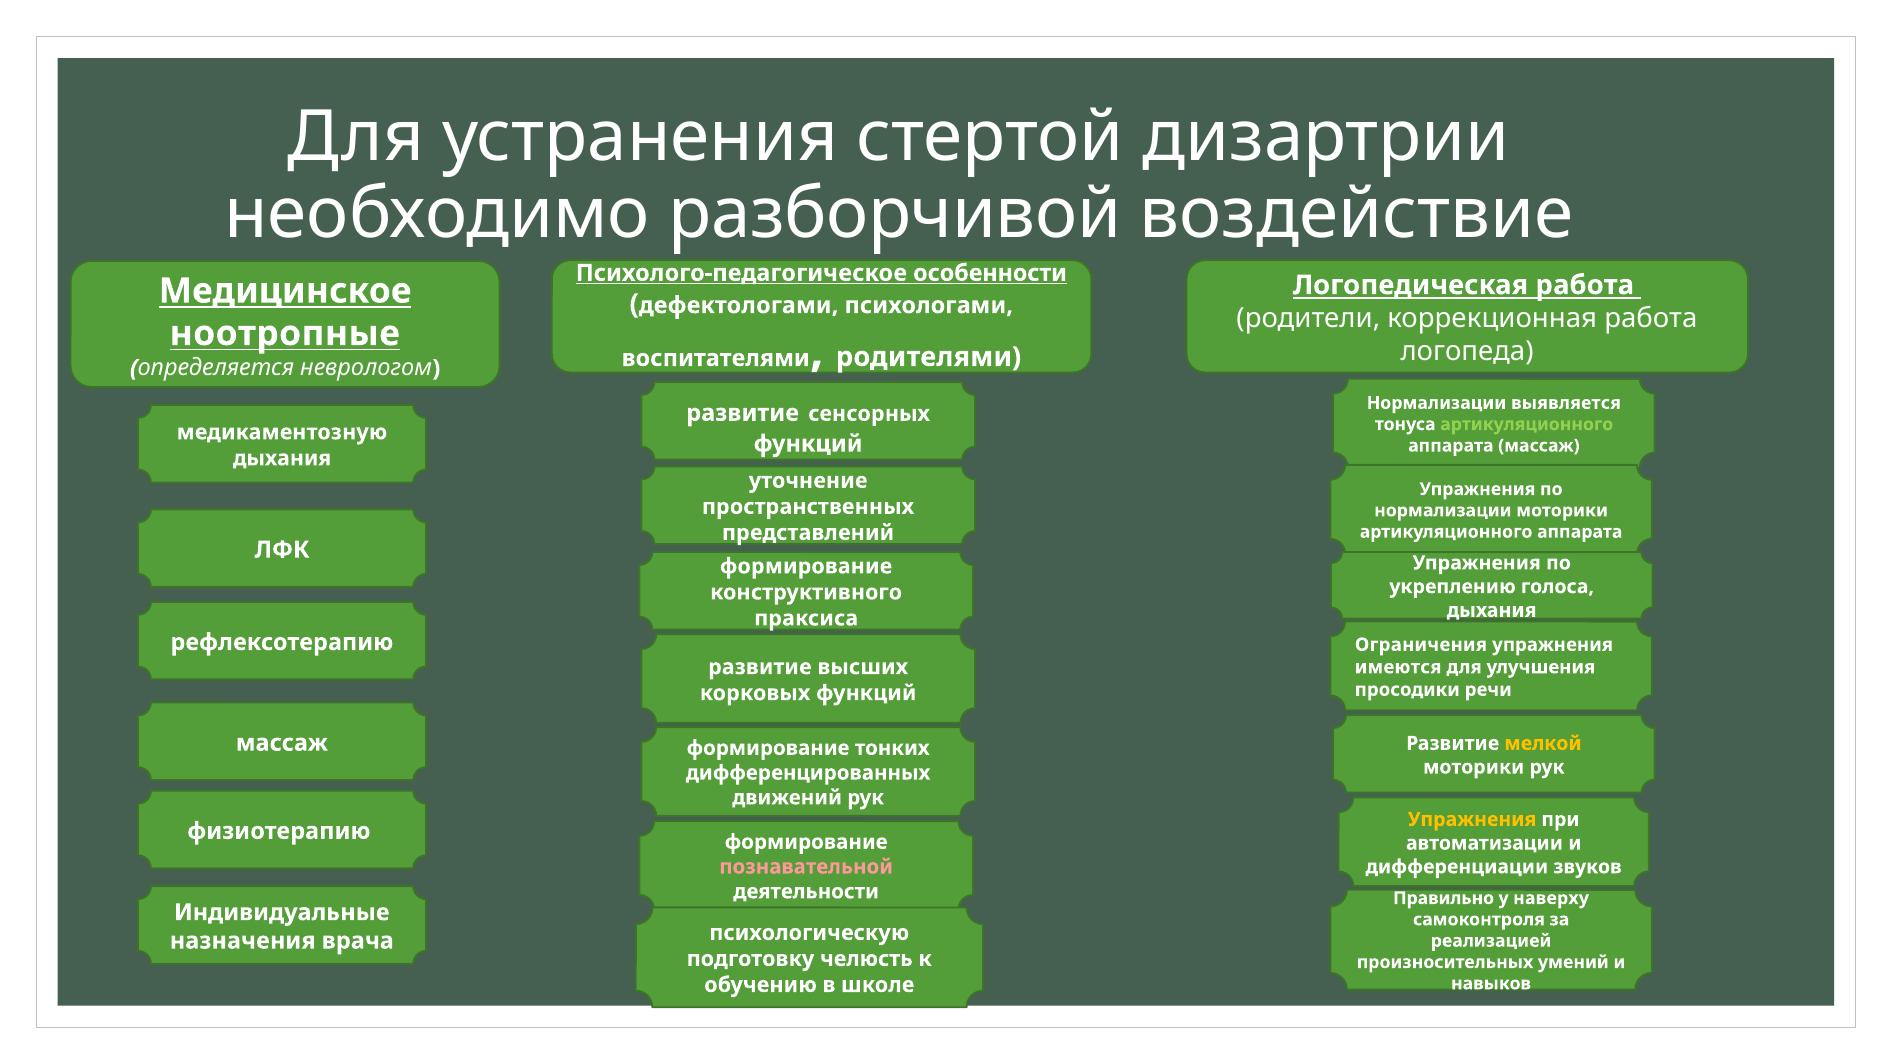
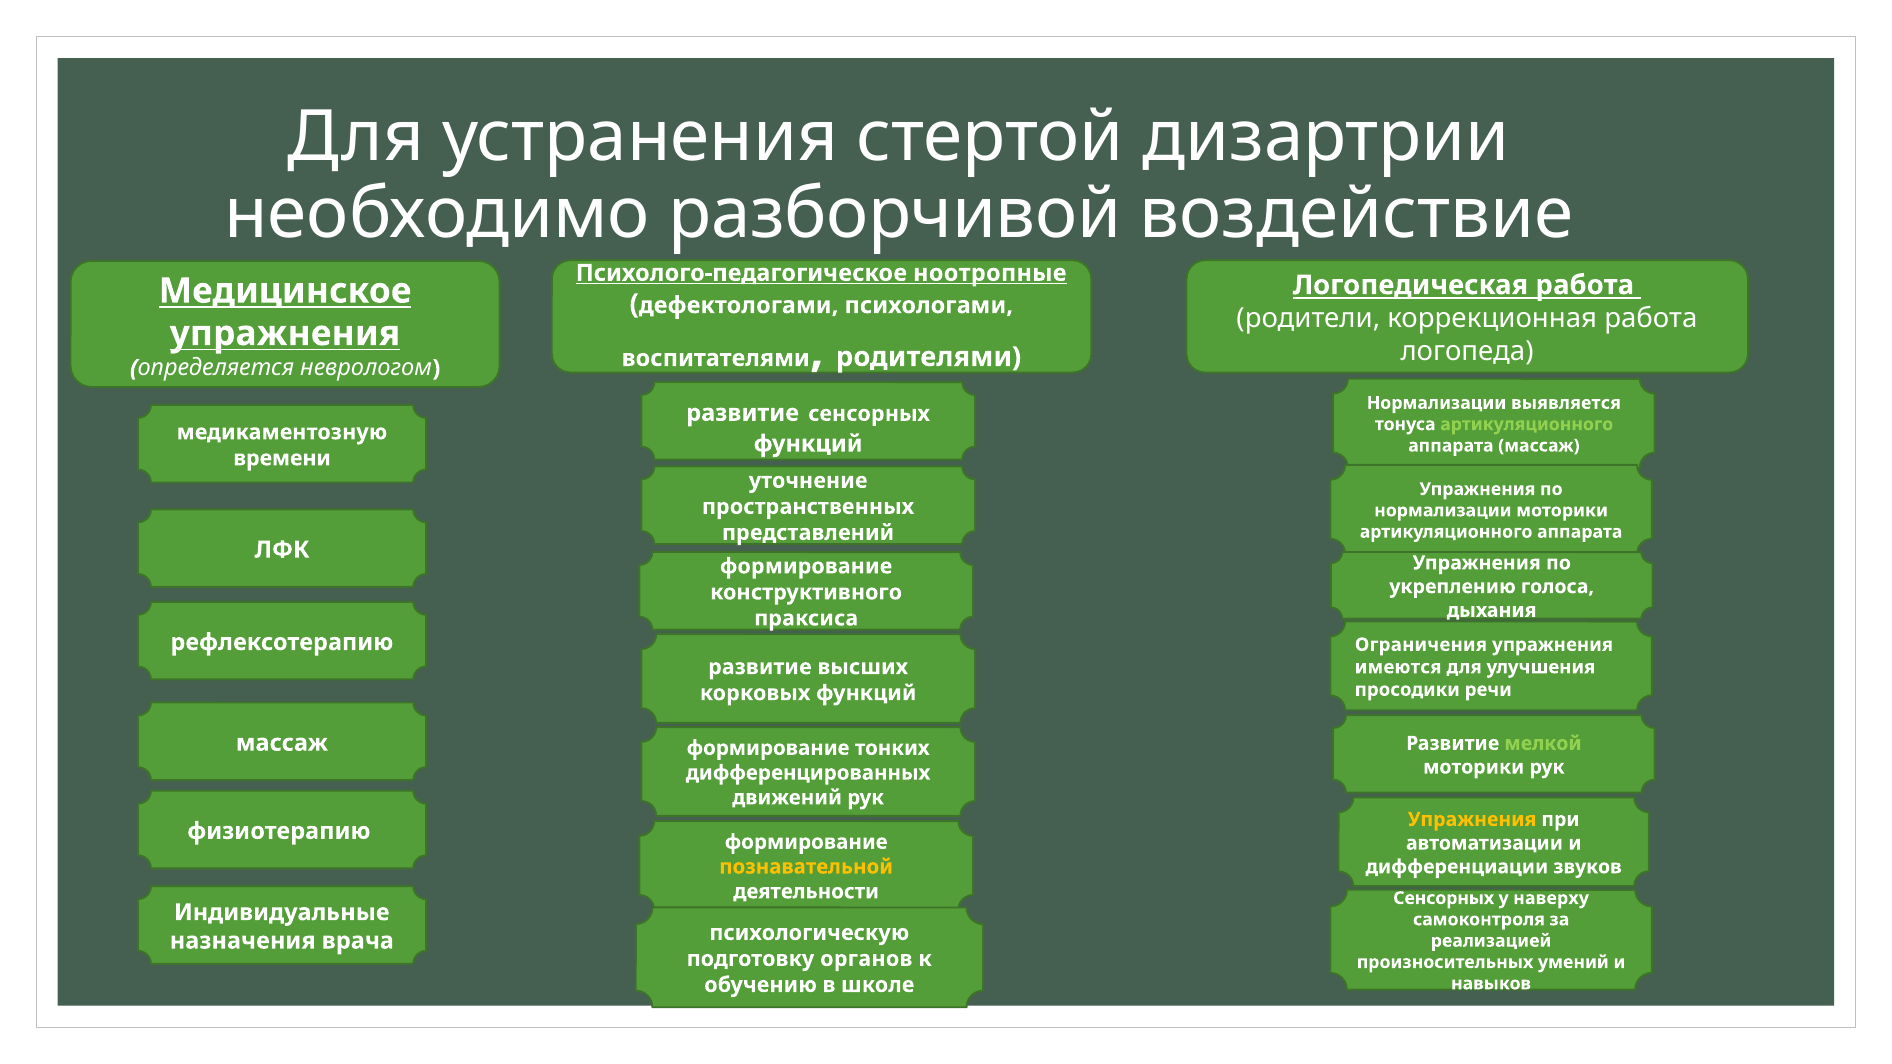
особенности: особенности -> ноотропные (990, 273)
ноотропные: ноотропные -> упражнения (285, 334)
дыхания: дыхания -> времени (282, 458)
мелкой colour: yellow -> light green (1543, 744)
познавательной colour: pink -> yellow (806, 867)
Правильно: Правильно -> Сенсорных (1444, 898)
челюсть: челюсть -> органов (866, 959)
